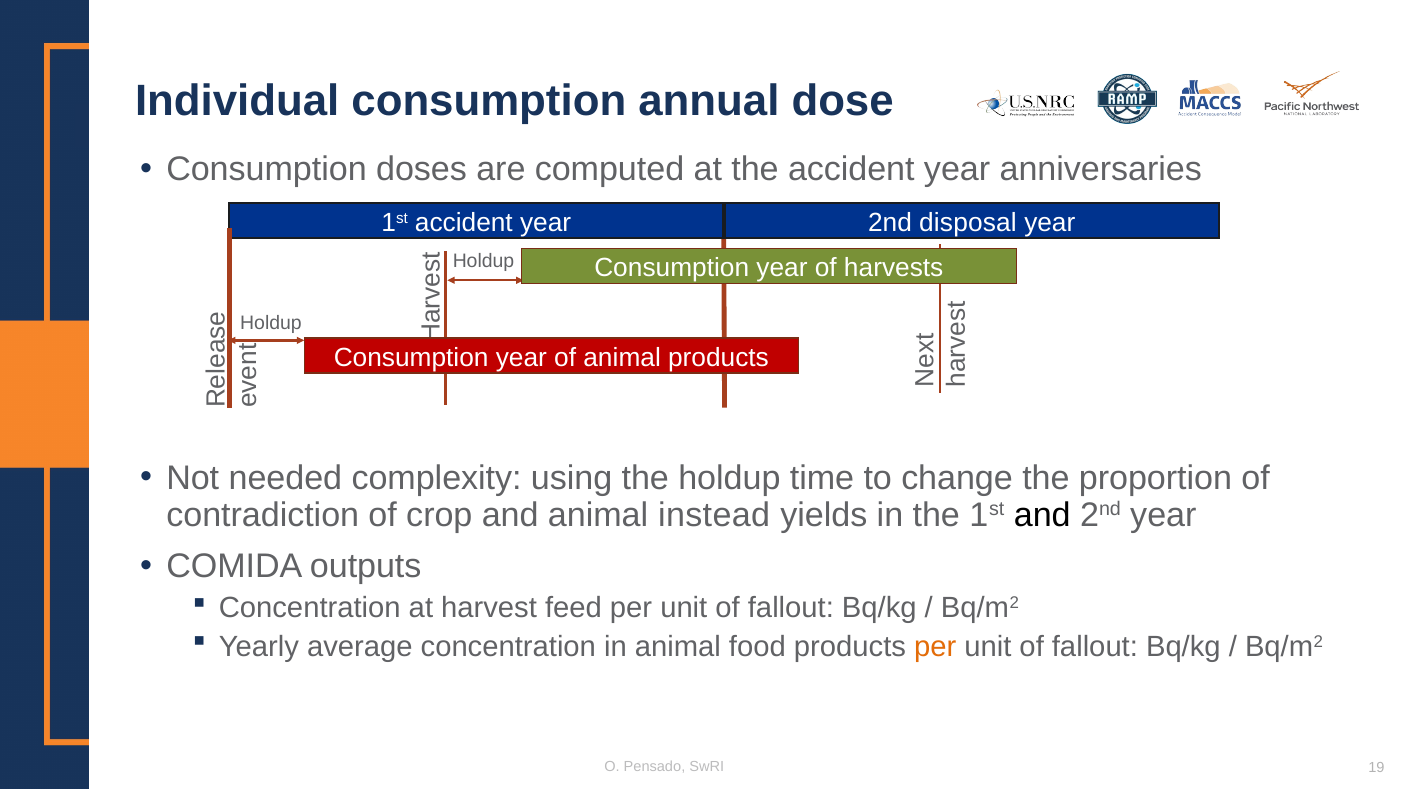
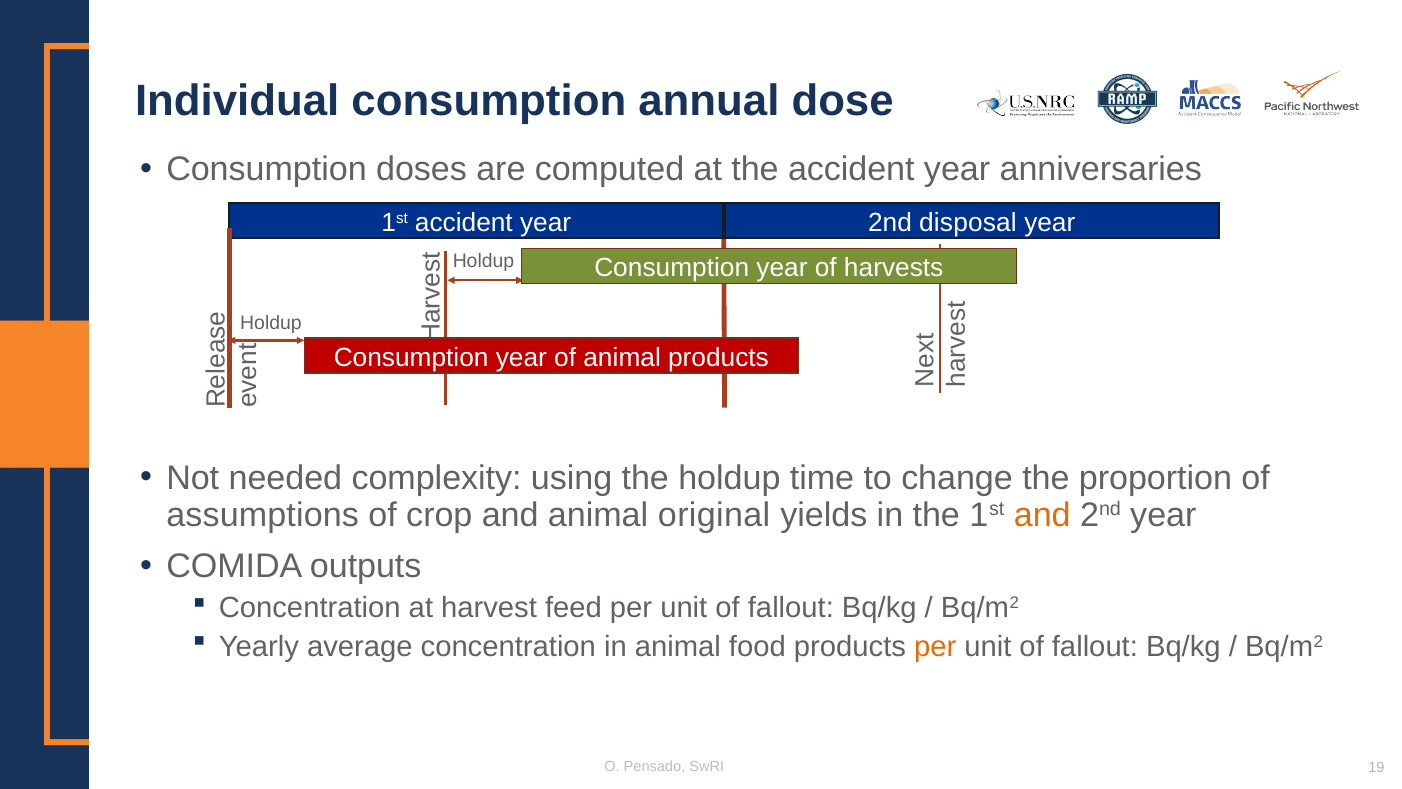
contradiction: contradiction -> assumptions (263, 515)
instead: instead -> original (714, 515)
and colour: black -> orange (1042, 515)
